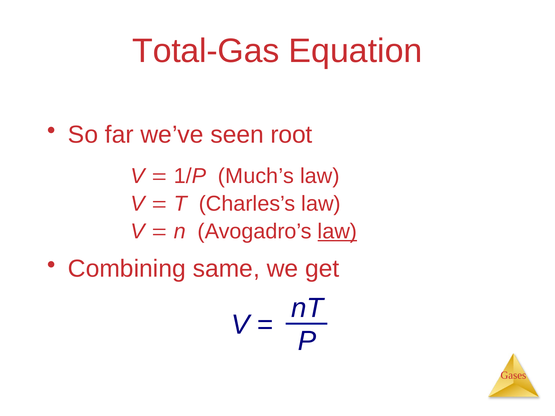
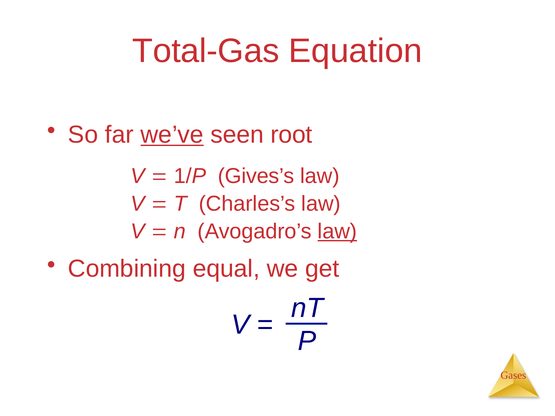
we’ve underline: none -> present (172, 135)
Much’s: Much’s -> Gives’s (256, 176)
same: same -> equal (226, 269)
